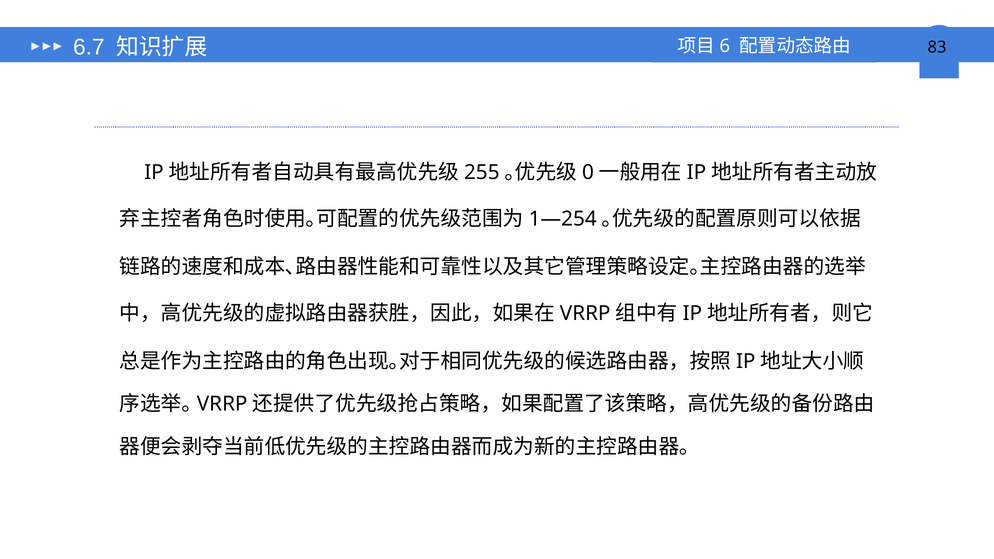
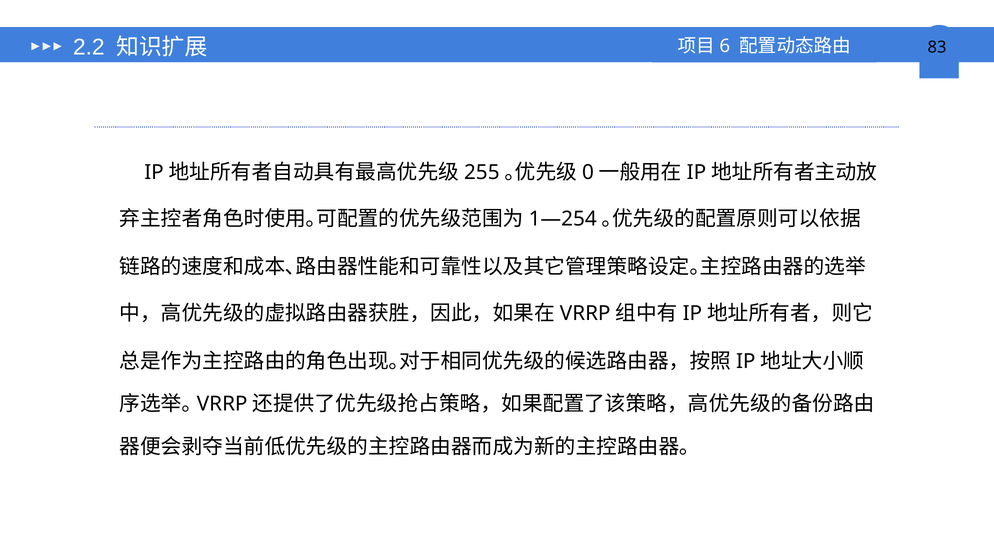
6.7: 6.7 -> 2.2 (89, 47)
